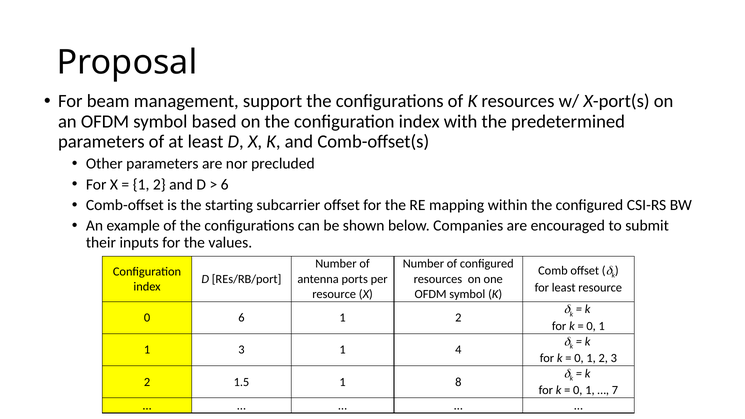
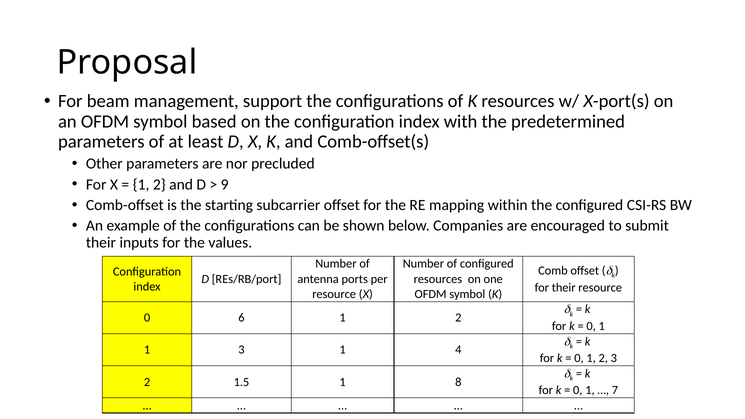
6: 6 -> 9 (225, 184)
for least: least -> their (564, 287)
